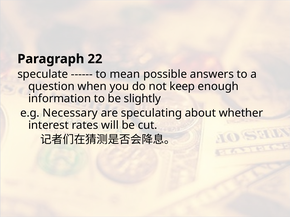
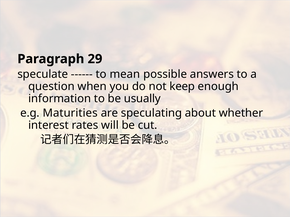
22: 22 -> 29 (95, 59)
slightly: slightly -> usually (142, 99)
Necessary: Necessary -> Maturities (70, 113)
